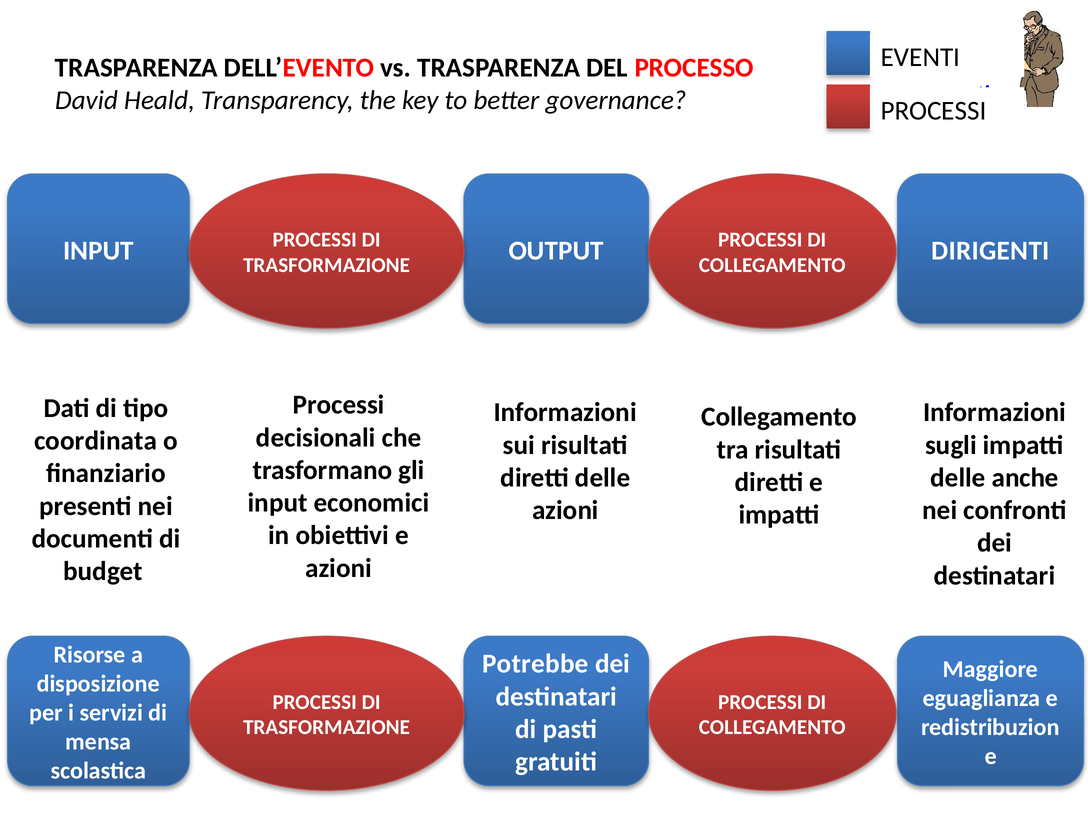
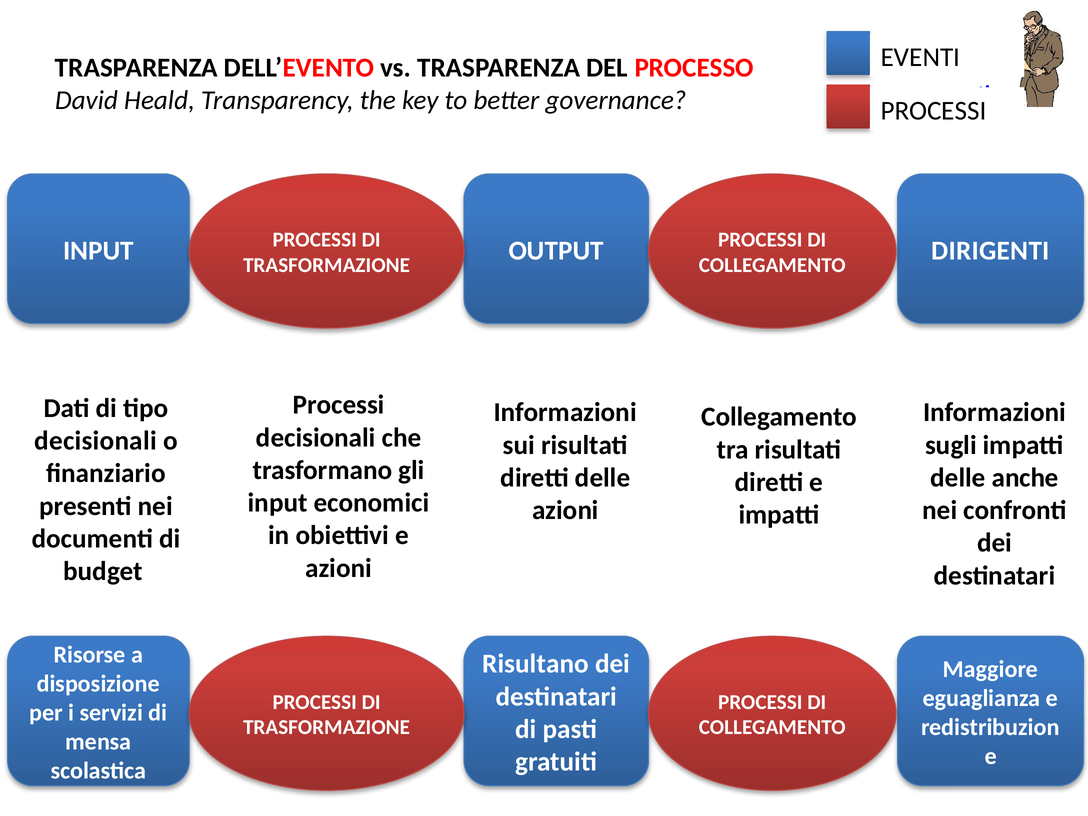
coordinata: coordinata -> decisionali (96, 441)
Potrebbe: Potrebbe -> Risultano (535, 664)
